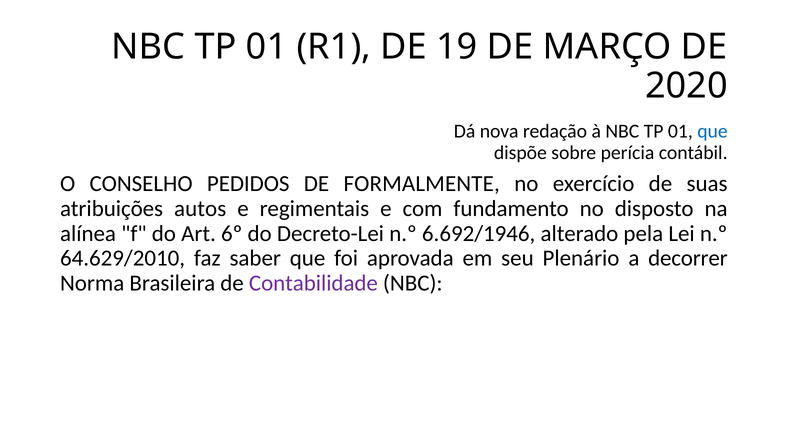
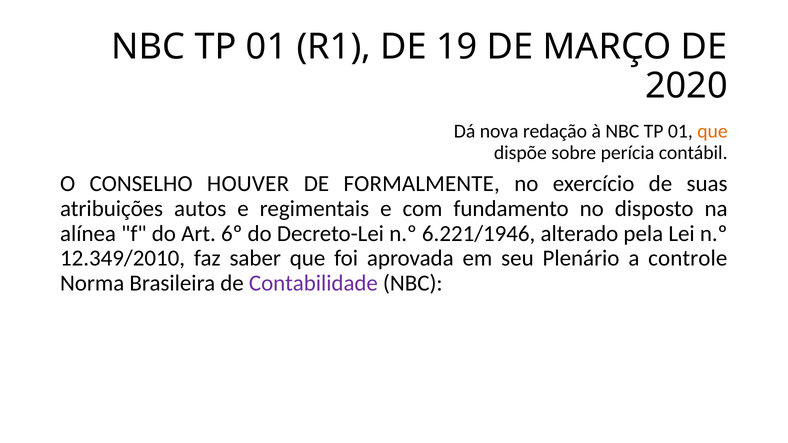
que colour: blue -> orange (713, 131)
PEDIDOS: PEDIDOS -> HOUVER (248, 184)
6.692/1946: 6.692/1946 -> 6.221/1946 (479, 234)
64.629/2010: 64.629/2010 -> 12.349/2010 (123, 258)
decorrer: decorrer -> controle (688, 258)
